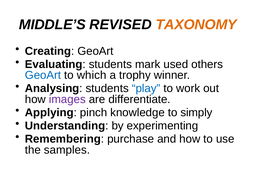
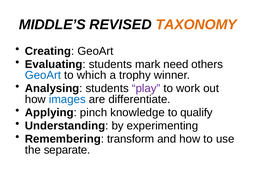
used: used -> need (176, 64)
play colour: blue -> purple (146, 88)
images colour: purple -> blue (67, 99)
simply: simply -> qualify (196, 113)
purchase: purchase -> transform (131, 139)
samples: samples -> separate (67, 150)
